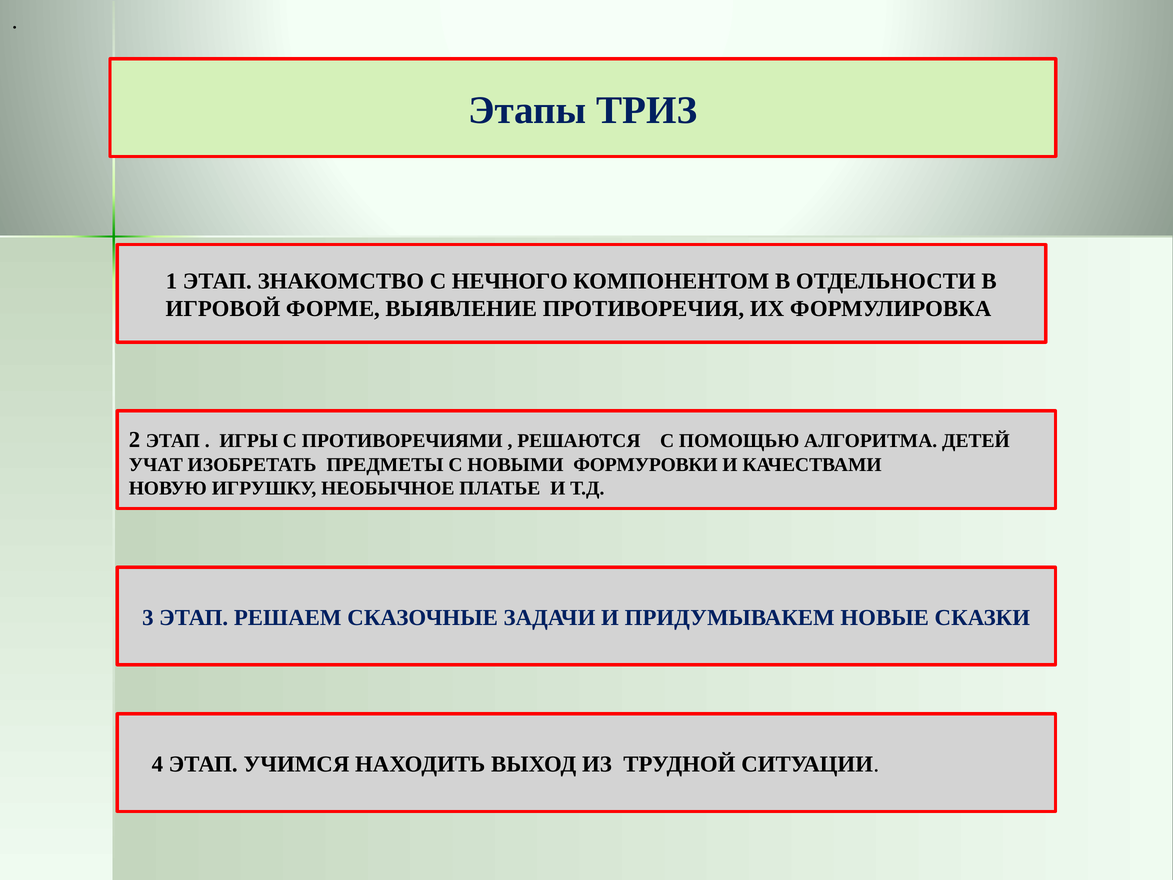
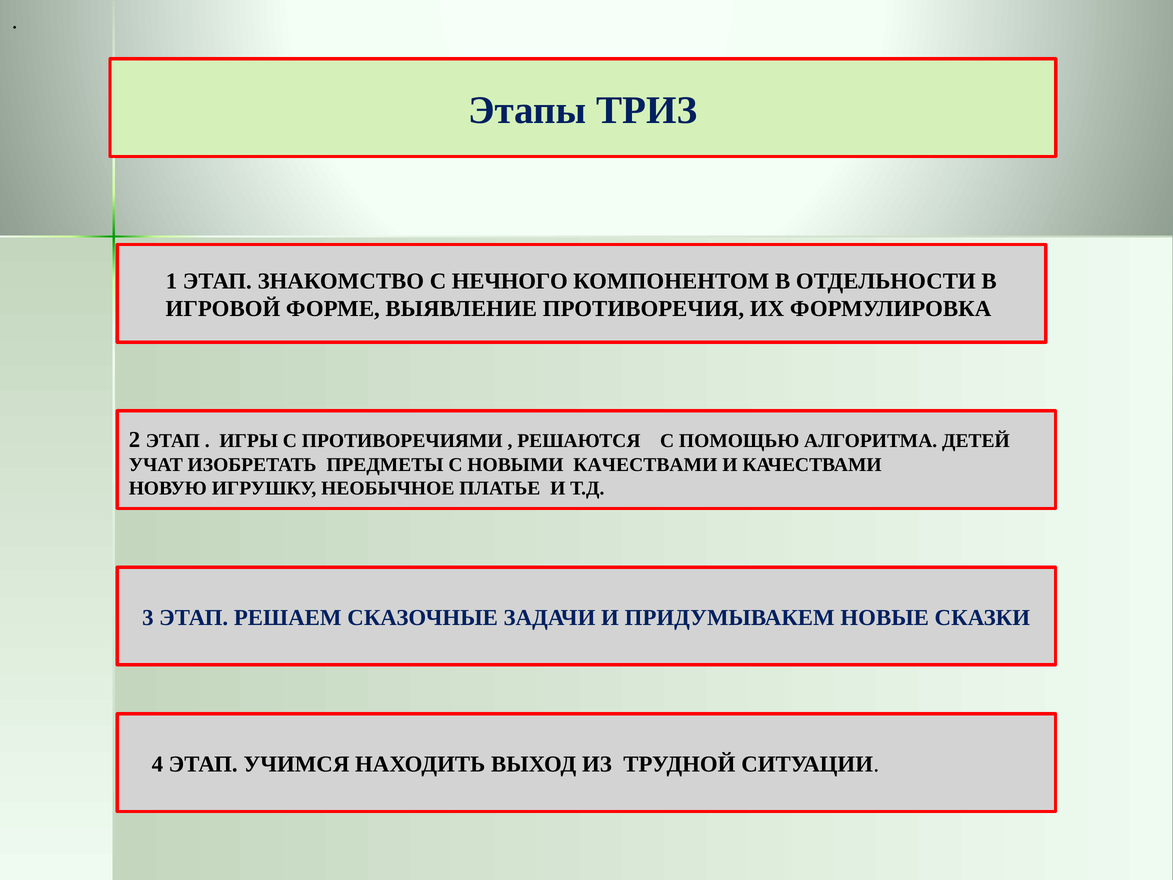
НОВЫМИ ФОРМУРОВКИ: ФОРМУРОВКИ -> КАЧЕСТВАМИ (645, 465)
